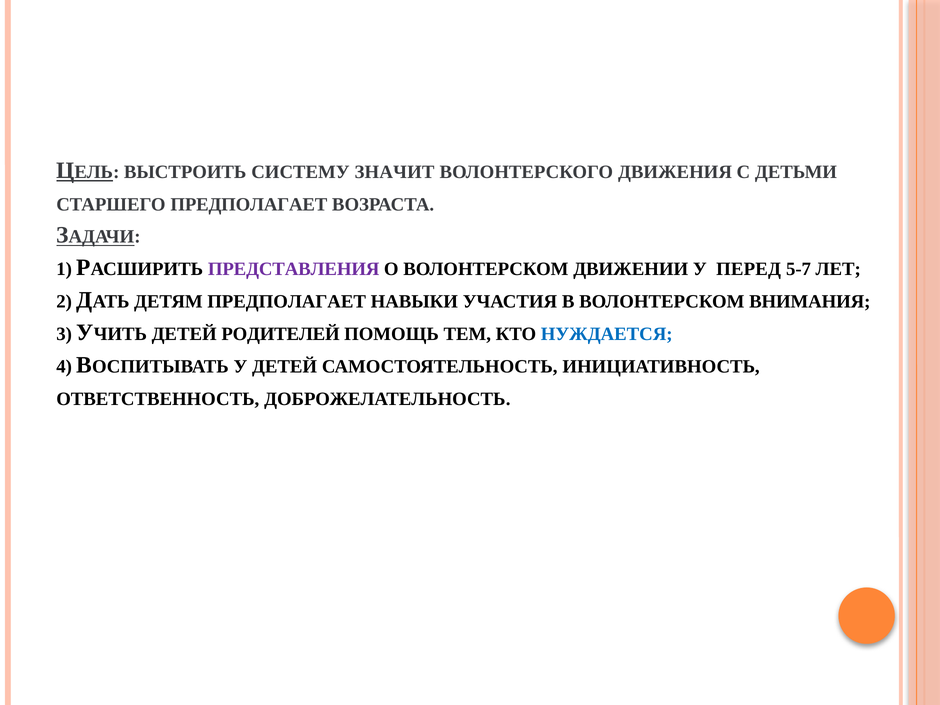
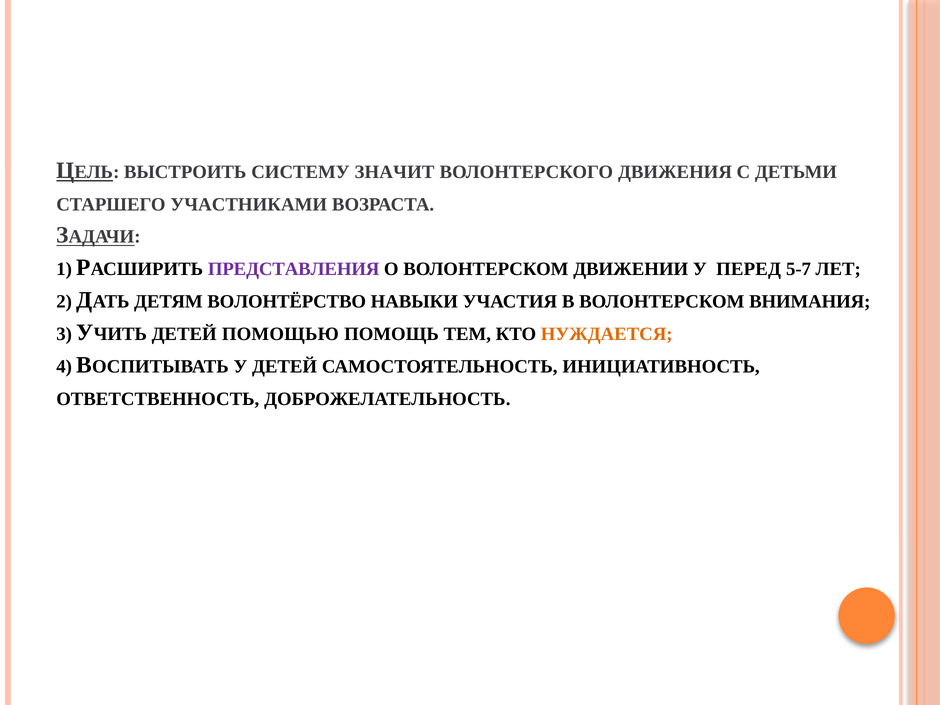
СТАРШЕГО ПРЕДПОЛАГАЕТ: ПРЕДПОЛАГАЕТ -> УЧАСТНИКАМИ (249, 204)
ДЕТЯМ ПРЕДПОЛАГАЕТ: ПРЕДПОЛАГАЕТ -> ВОЛОНТЁРСТВО (287, 302)
РОДИТЕЛЕЙ: РОДИТЕЛЕЙ -> ПОМОЩЬЮ (280, 334)
НУЖДАЕТСЯ colour: blue -> orange (607, 334)
